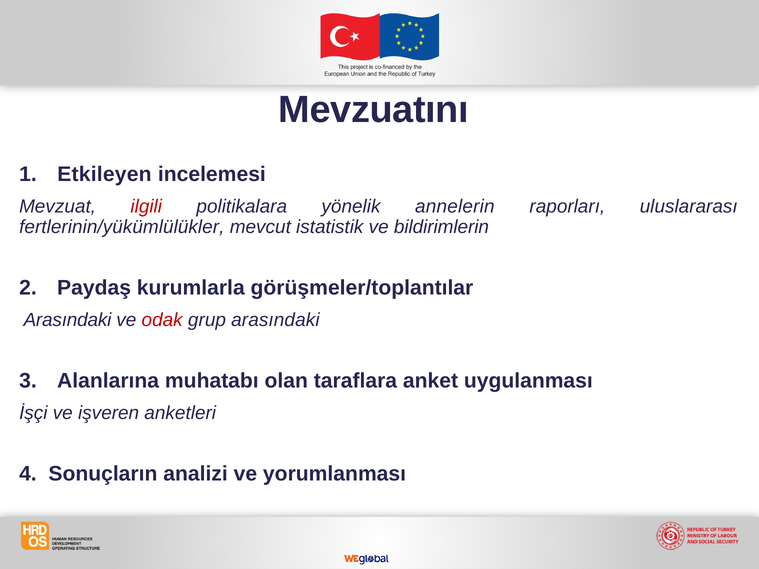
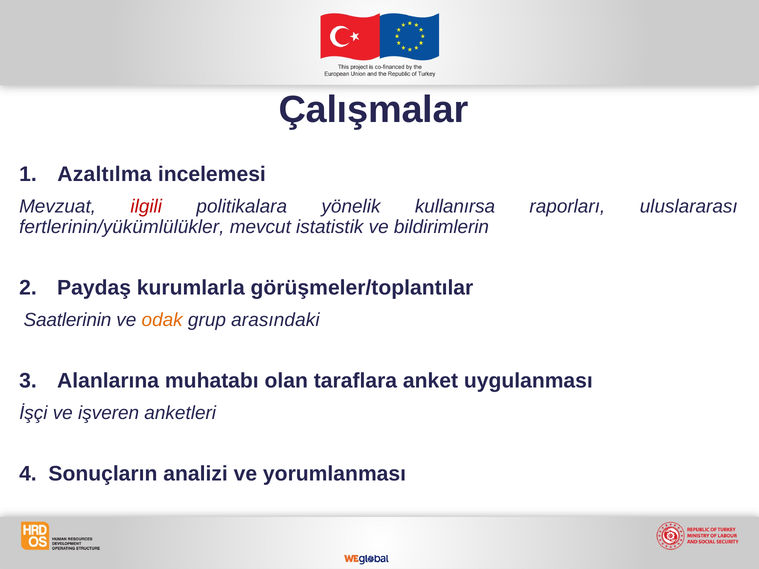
Mevzuatını: Mevzuatını -> Çalışmalar (373, 110)
Etkileyen: Etkileyen -> Azaltılma (104, 174)
annelerin: annelerin -> kullanırsa (455, 206)
Arasındaki: Arasındaki -> Saatlerinin (67, 320)
odak colour: red -> orange (162, 320)
